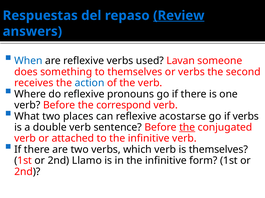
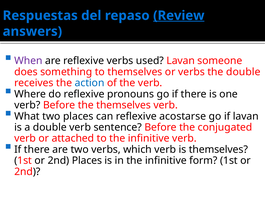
When colour: blue -> purple (28, 61)
the second: second -> double (243, 72)
the correspond: correspond -> themselves (124, 106)
if verbs: verbs -> lavan (246, 117)
the underline: present -> none (187, 128)
2nd Llamo: Llamo -> Places (87, 161)
